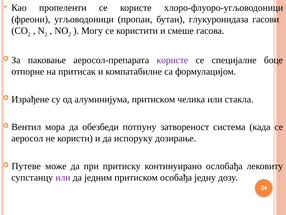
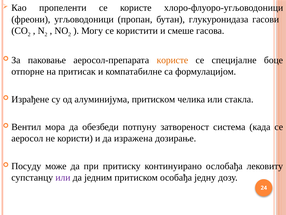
користе colour: purple -> orange (172, 60)
испоруку: испоруку -> изражена (133, 138)
Путеве: Путеве -> Посуду (26, 166)
